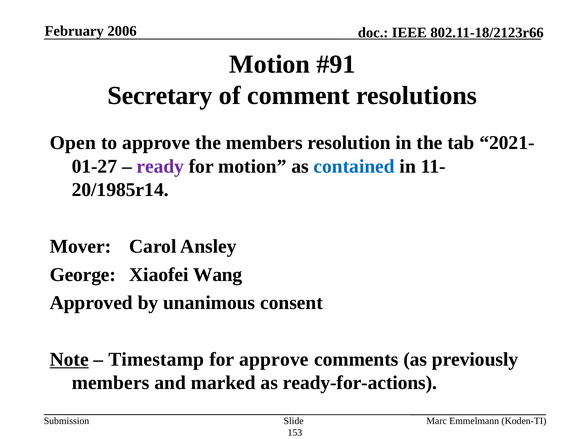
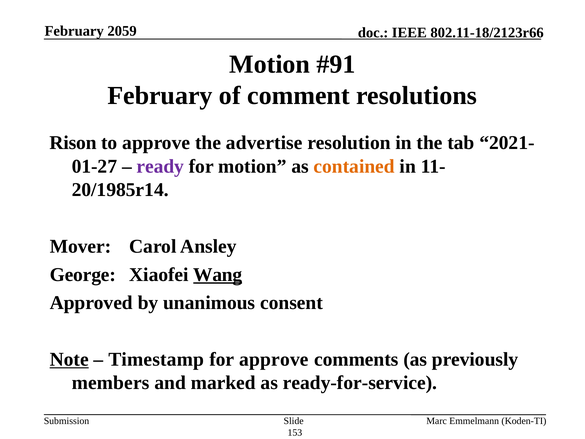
2006: 2006 -> 2059 (122, 31)
Secretary: Secretary -> February (160, 95)
Open: Open -> Rison (73, 143)
the members: members -> advertise (264, 143)
contained colour: blue -> orange (354, 166)
Wang underline: none -> present (218, 274)
ready-for-actions: ready-for-actions -> ready-for-service (360, 383)
